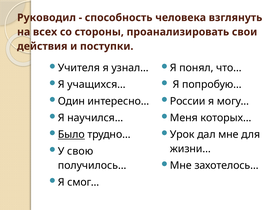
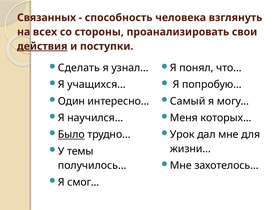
Руководил: Руководил -> Связанных (47, 18)
действия underline: none -> present (42, 46)
Учителя: Учителя -> Сделать (79, 68)
России: России -> Самый (188, 101)
свою: свою -> темы (80, 151)
